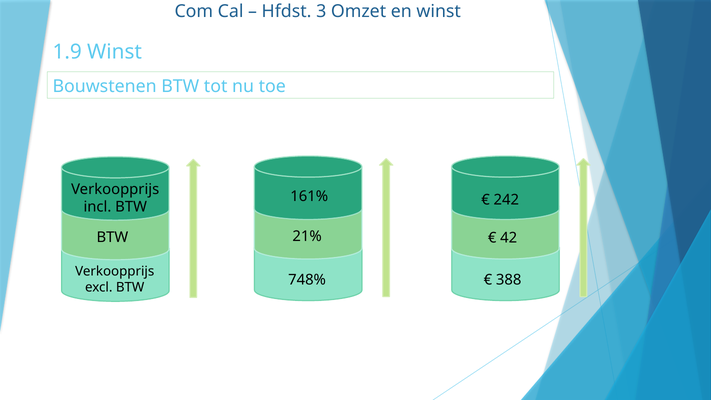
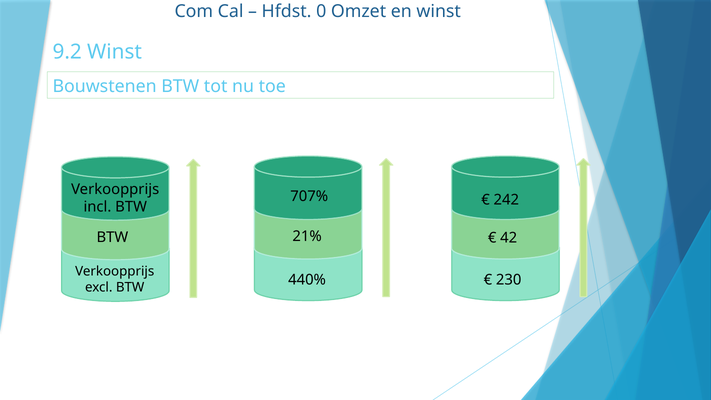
3: 3 -> 0 (321, 11)
1.9: 1.9 -> 9.2 (67, 52)
161%: 161% -> 707% (309, 196)
748%: 748% -> 440% (307, 280)
388: 388 -> 230 (509, 280)
